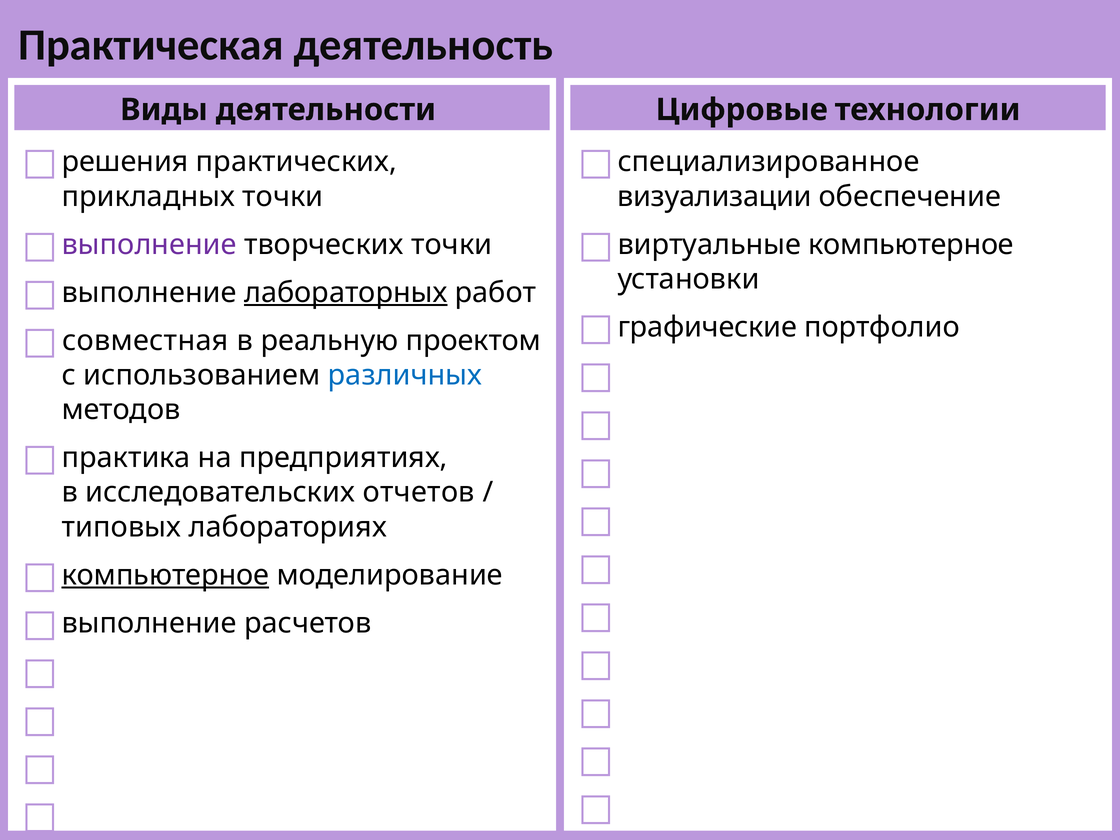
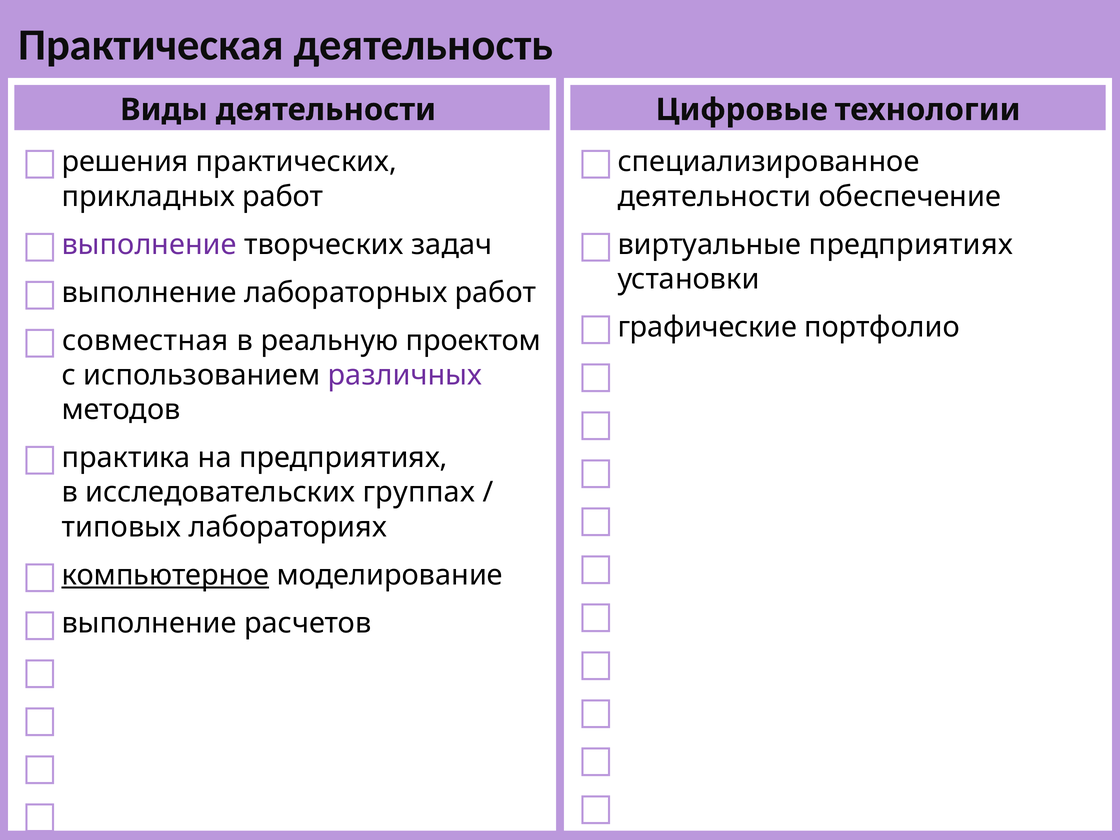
прикладных точки: точки -> работ (283, 196)
визуализации: визуализации -> деятельности (714, 196)
творческих точки: точки -> задач (452, 244)
виртуальные компьютерное: компьютерное -> предприятиях (911, 244)
лабораторных underline: present -> none (346, 292)
различных colour: blue -> purple (405, 375)
отчетов: отчетов -> группах (419, 492)
